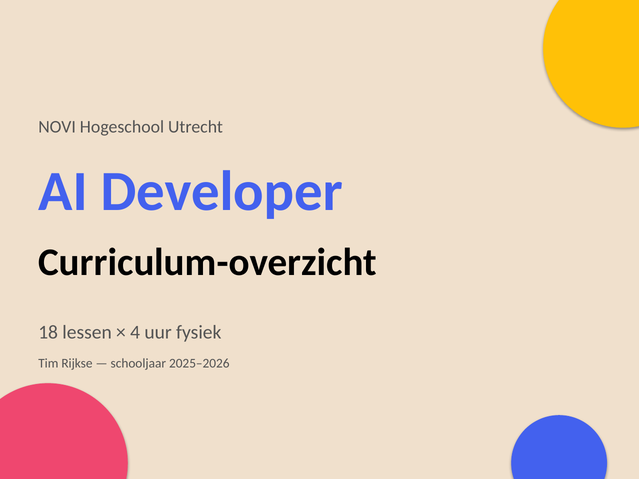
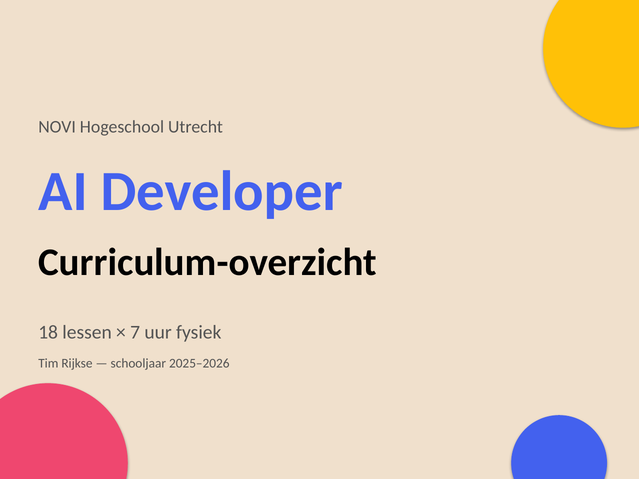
4: 4 -> 7 (135, 333)
